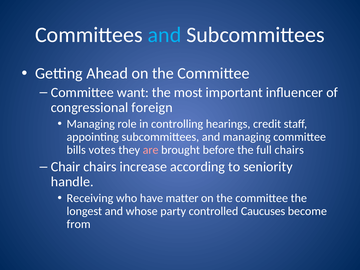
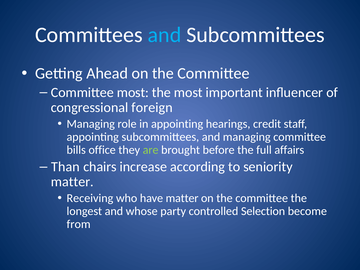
Committee want: want -> most (133, 92)
in controlling: controlling -> appointing (177, 124)
votes: votes -> office (102, 150)
are colour: pink -> light green (151, 150)
full chairs: chairs -> affairs (289, 150)
Chair: Chair -> Than (65, 167)
handle: handle -> matter (72, 182)
Caucuses: Caucuses -> Selection (263, 211)
